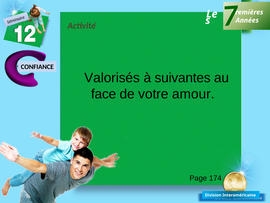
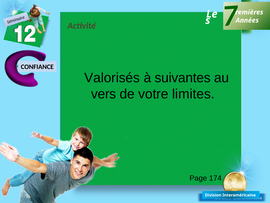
face: face -> vers (104, 94)
amour: amour -> limites (193, 94)
